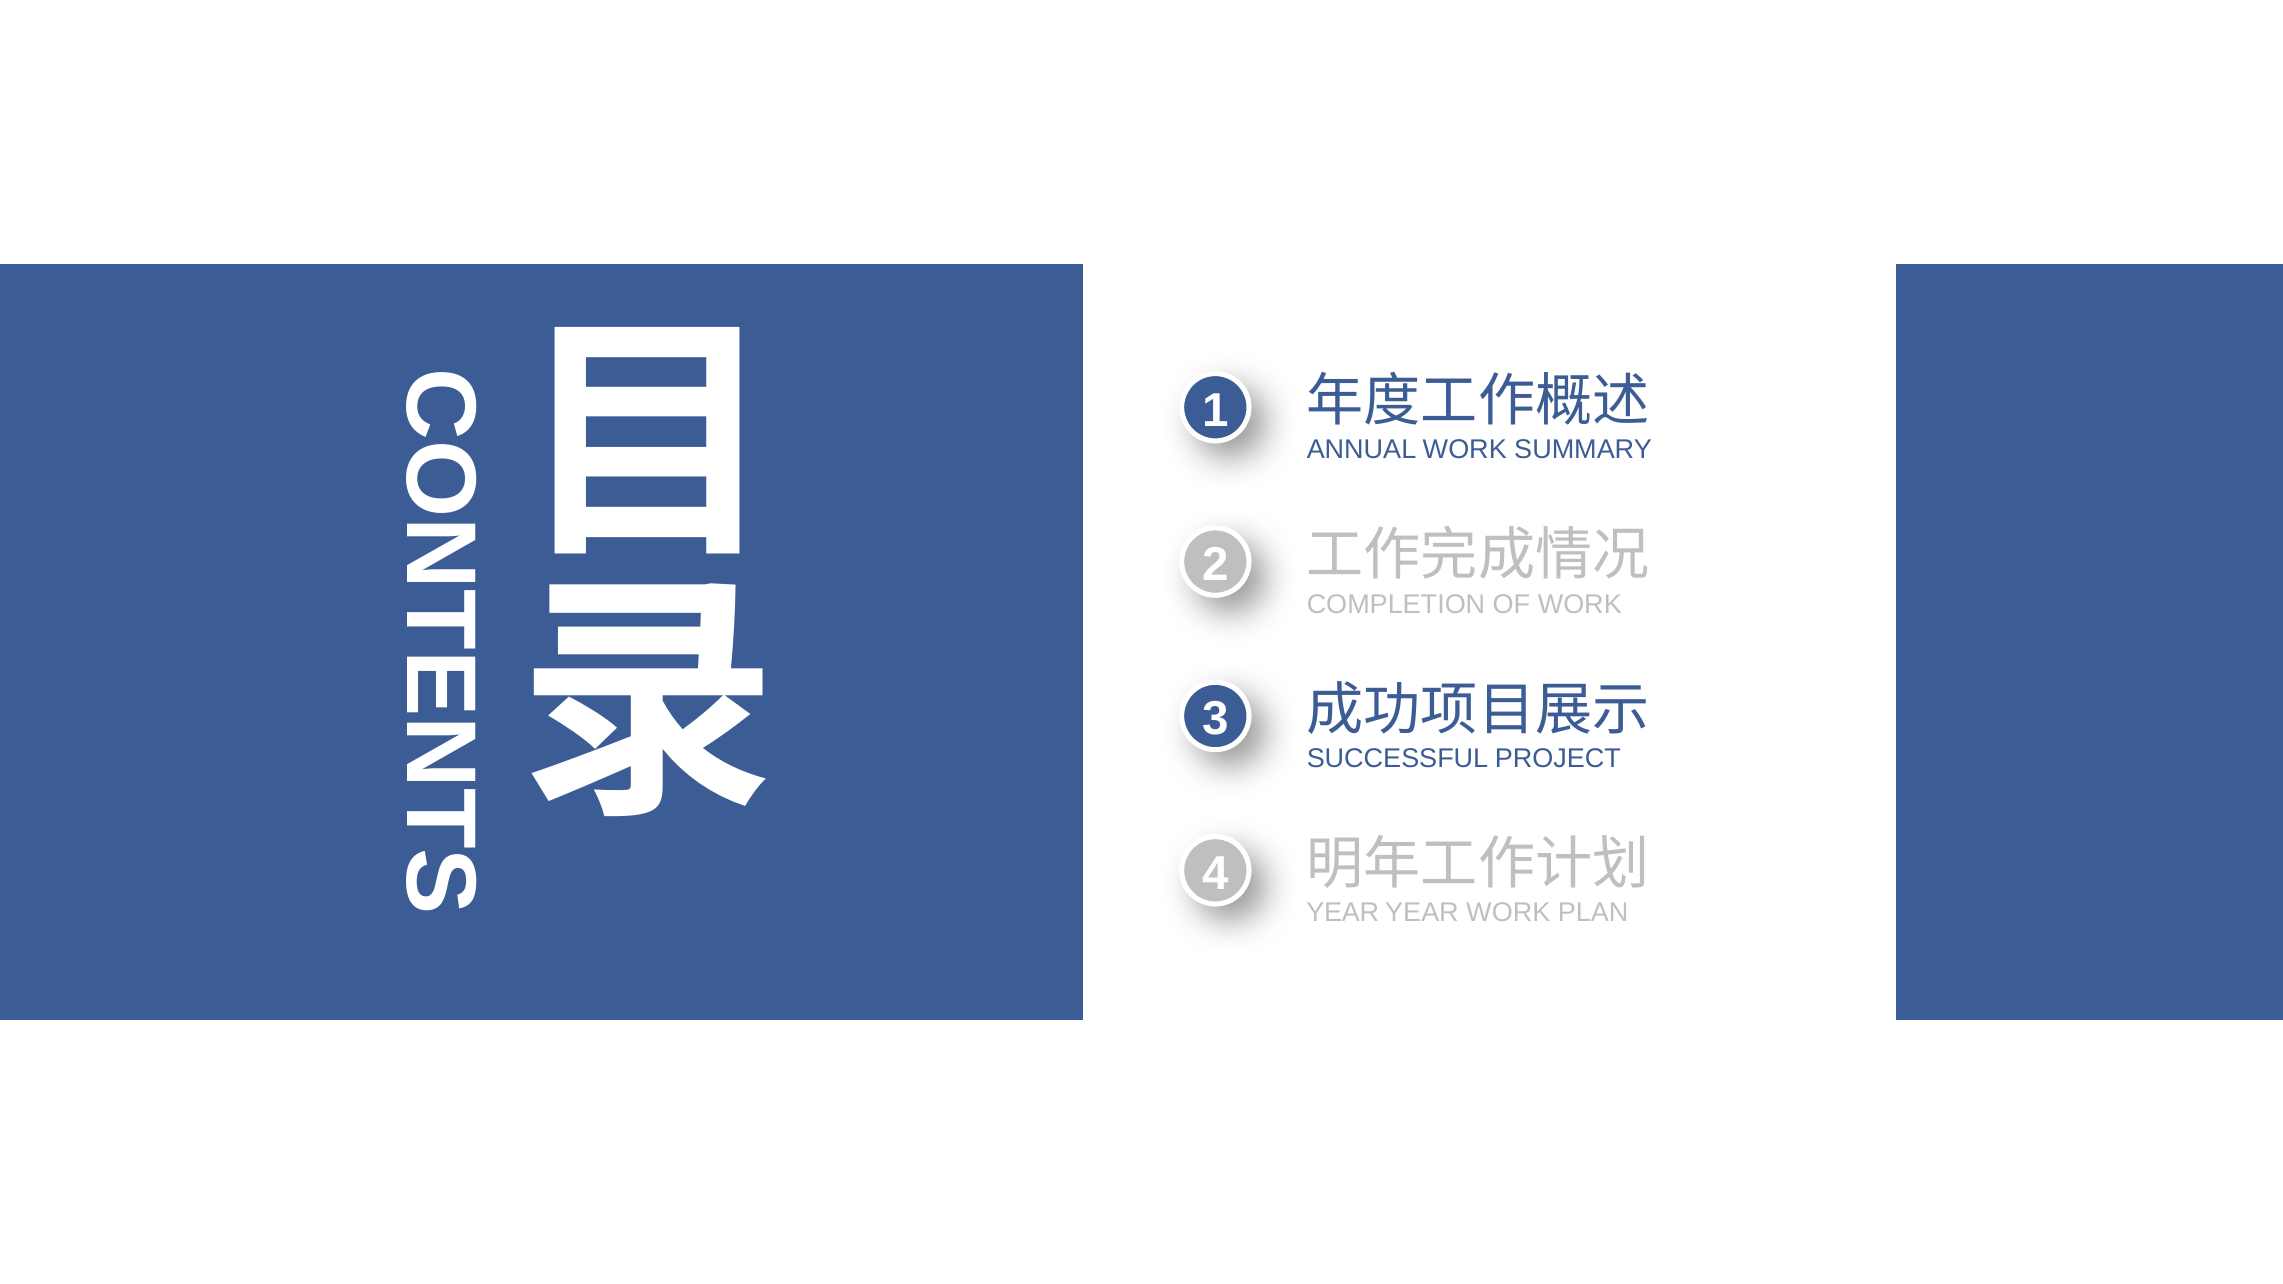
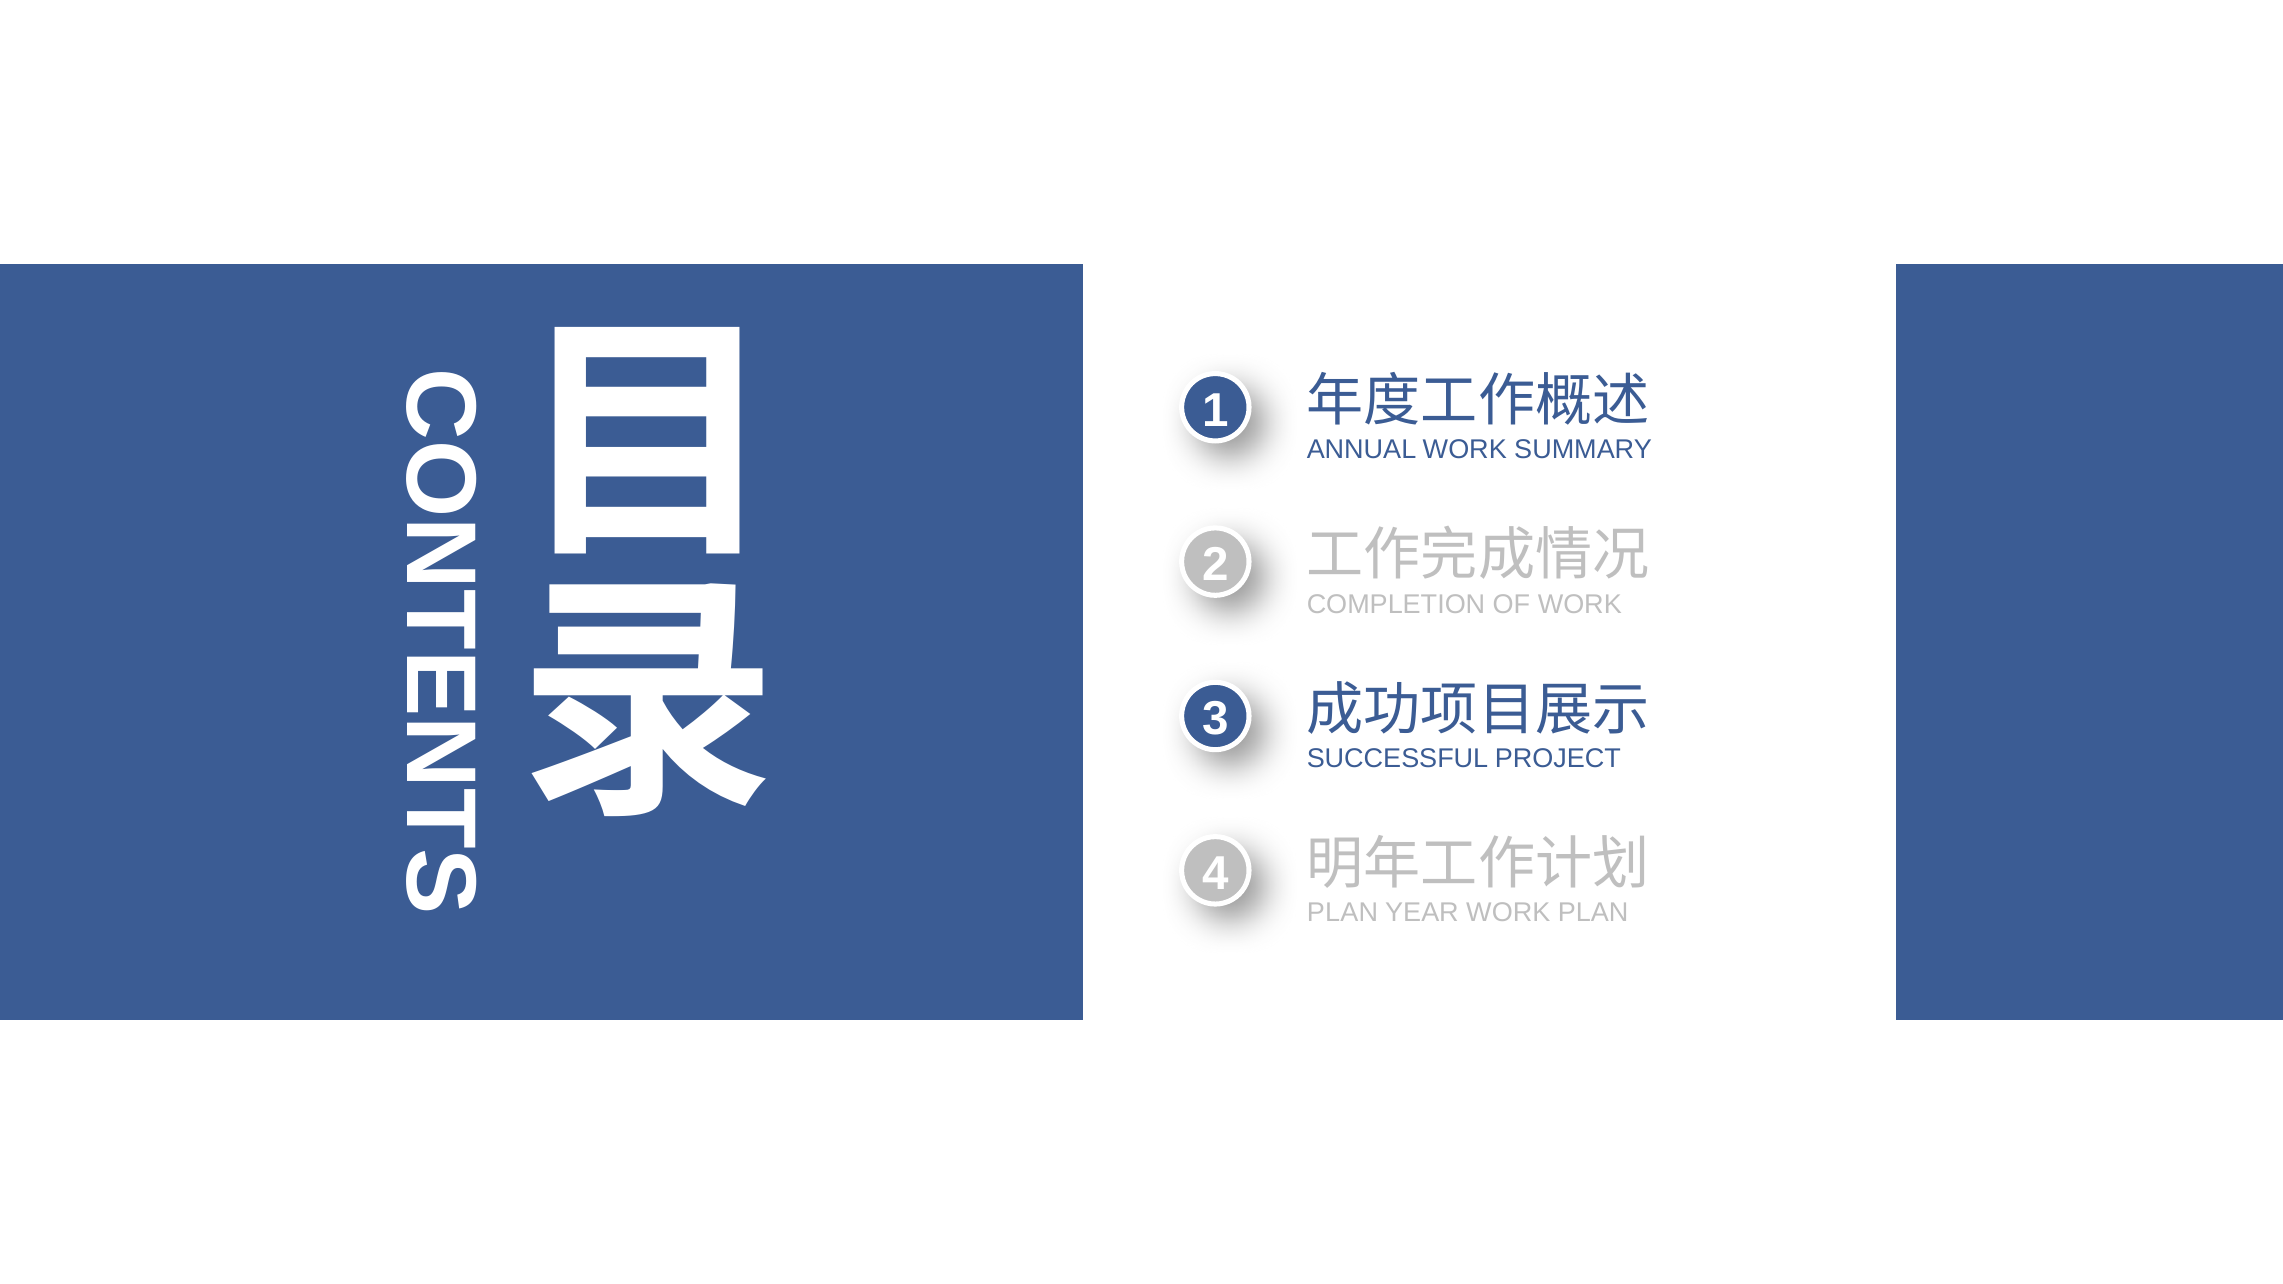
YEAR: YEAR -> PLAN (1343, 913)
